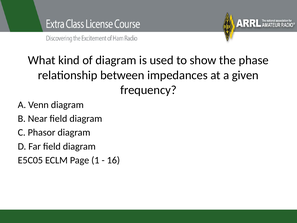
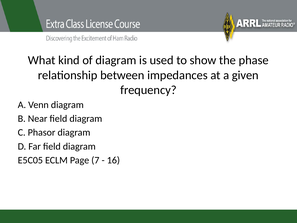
1: 1 -> 7 (95, 160)
